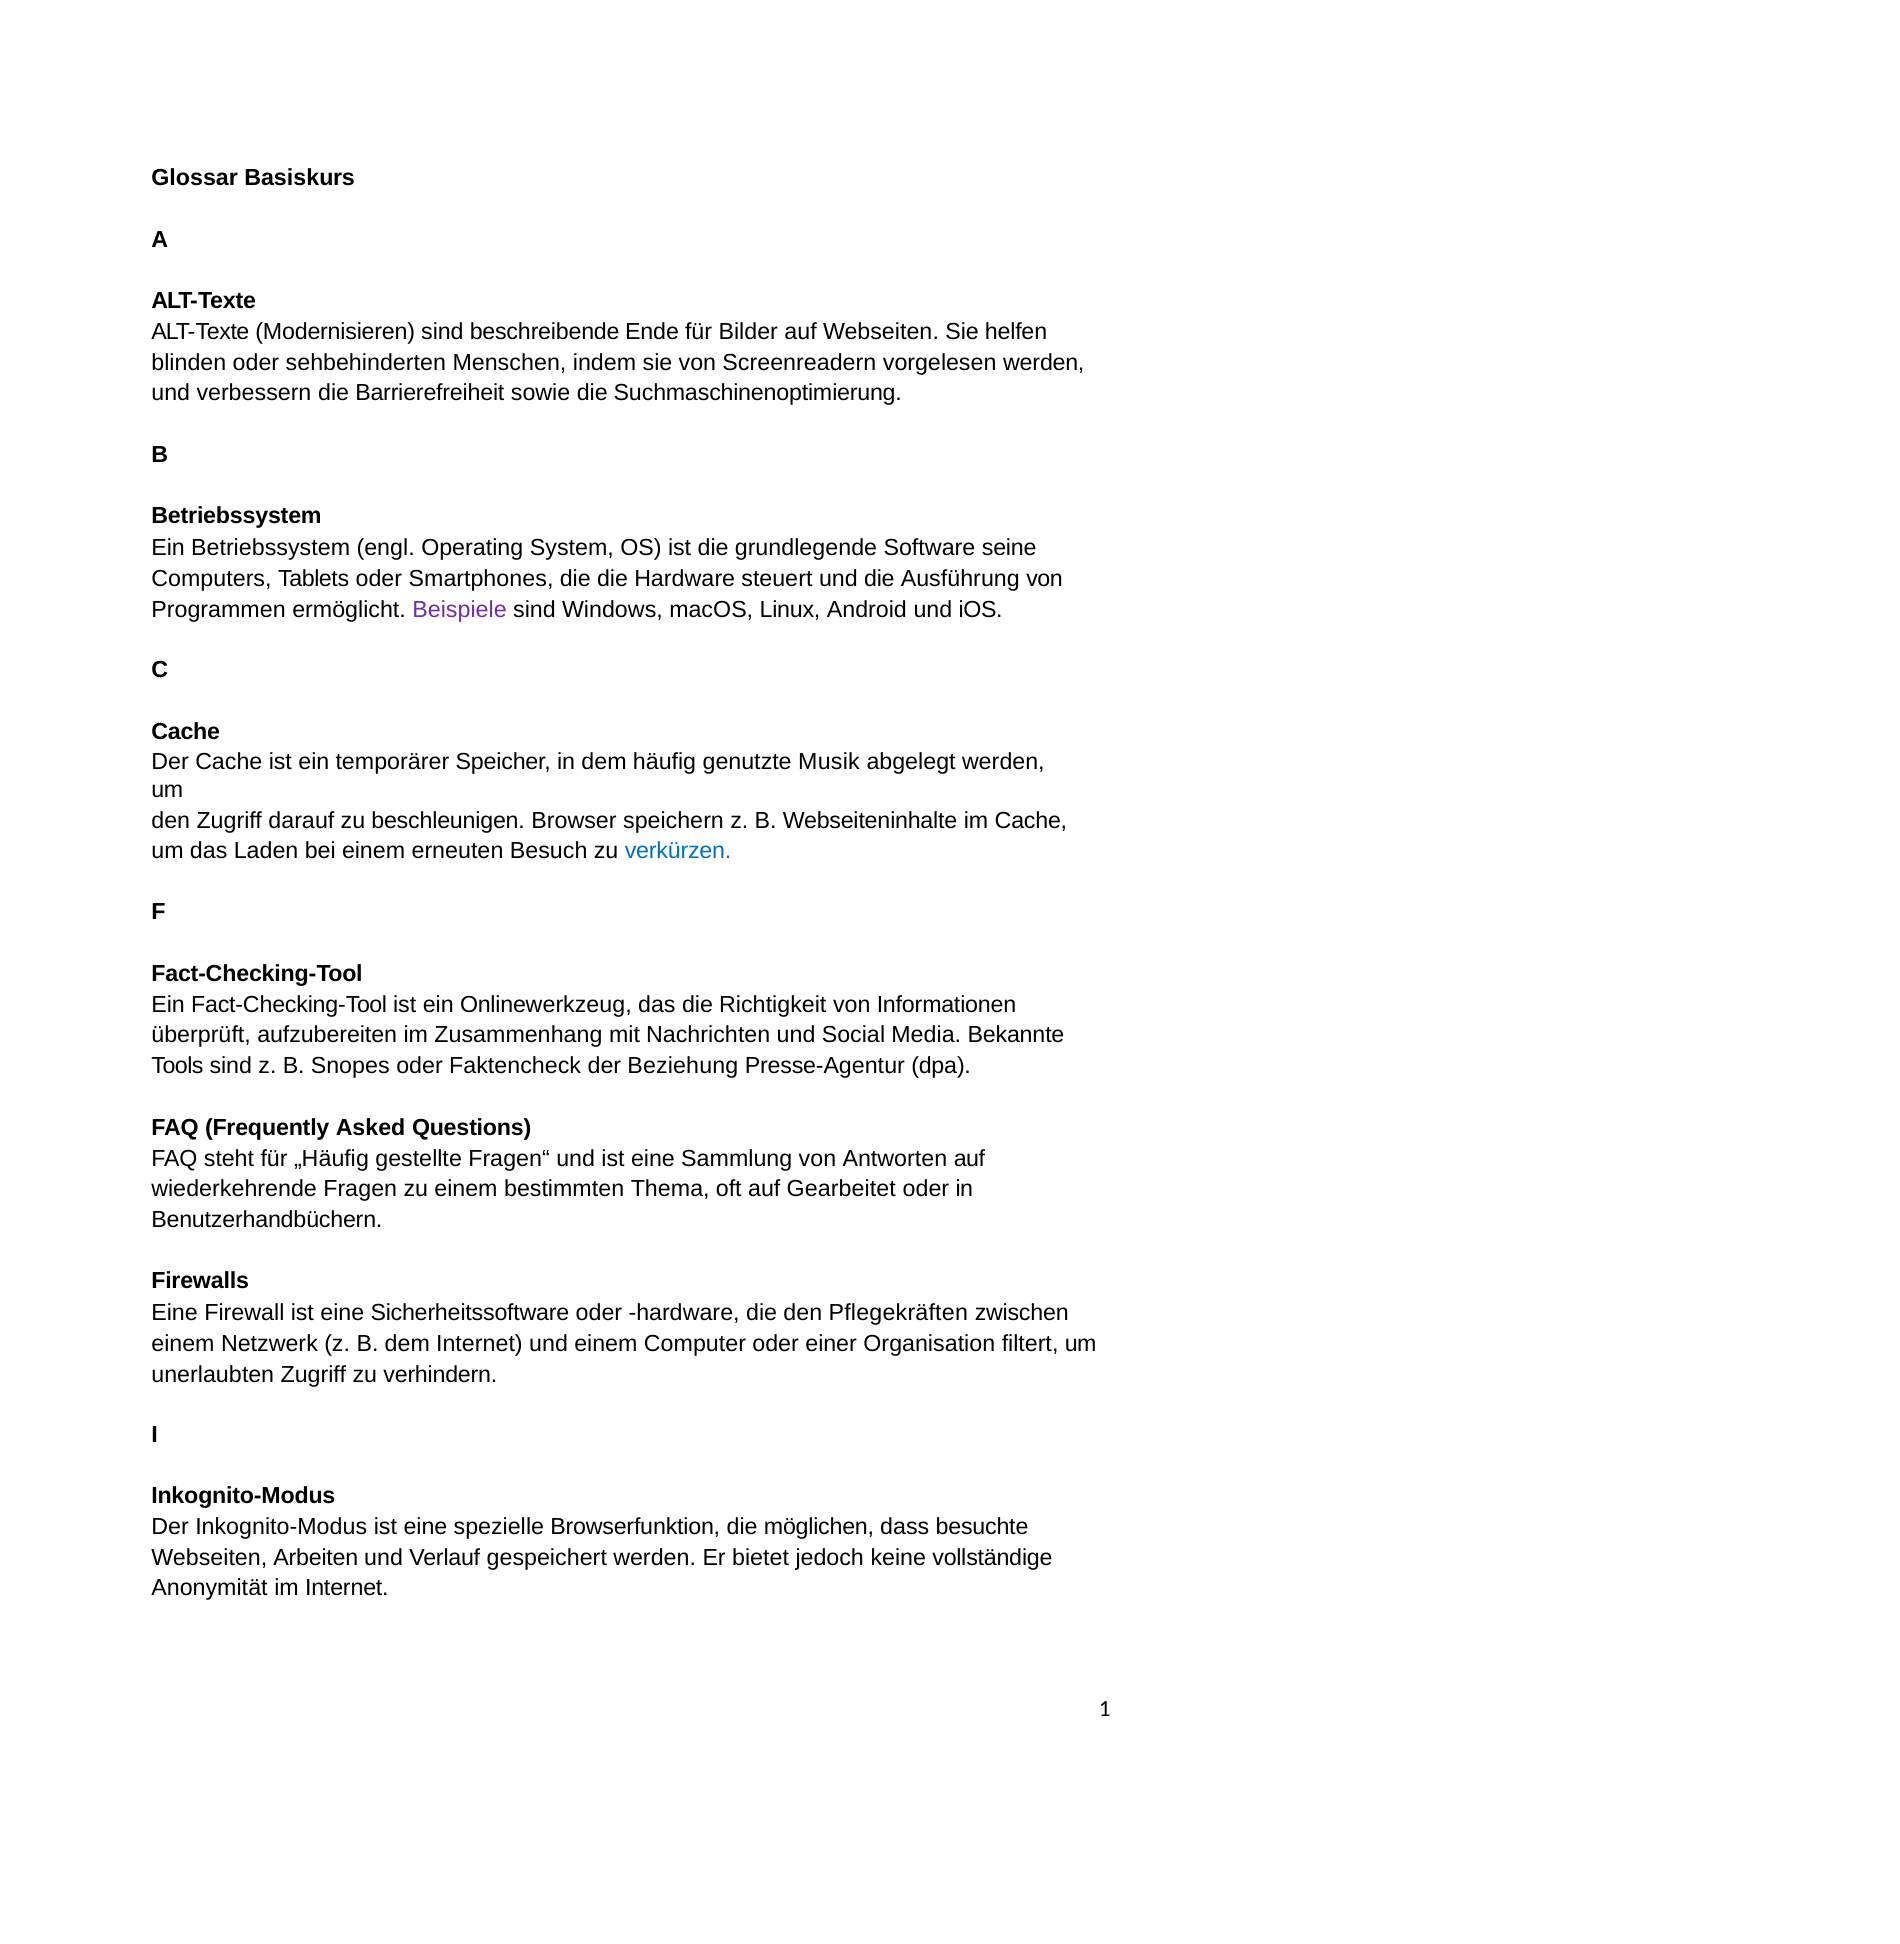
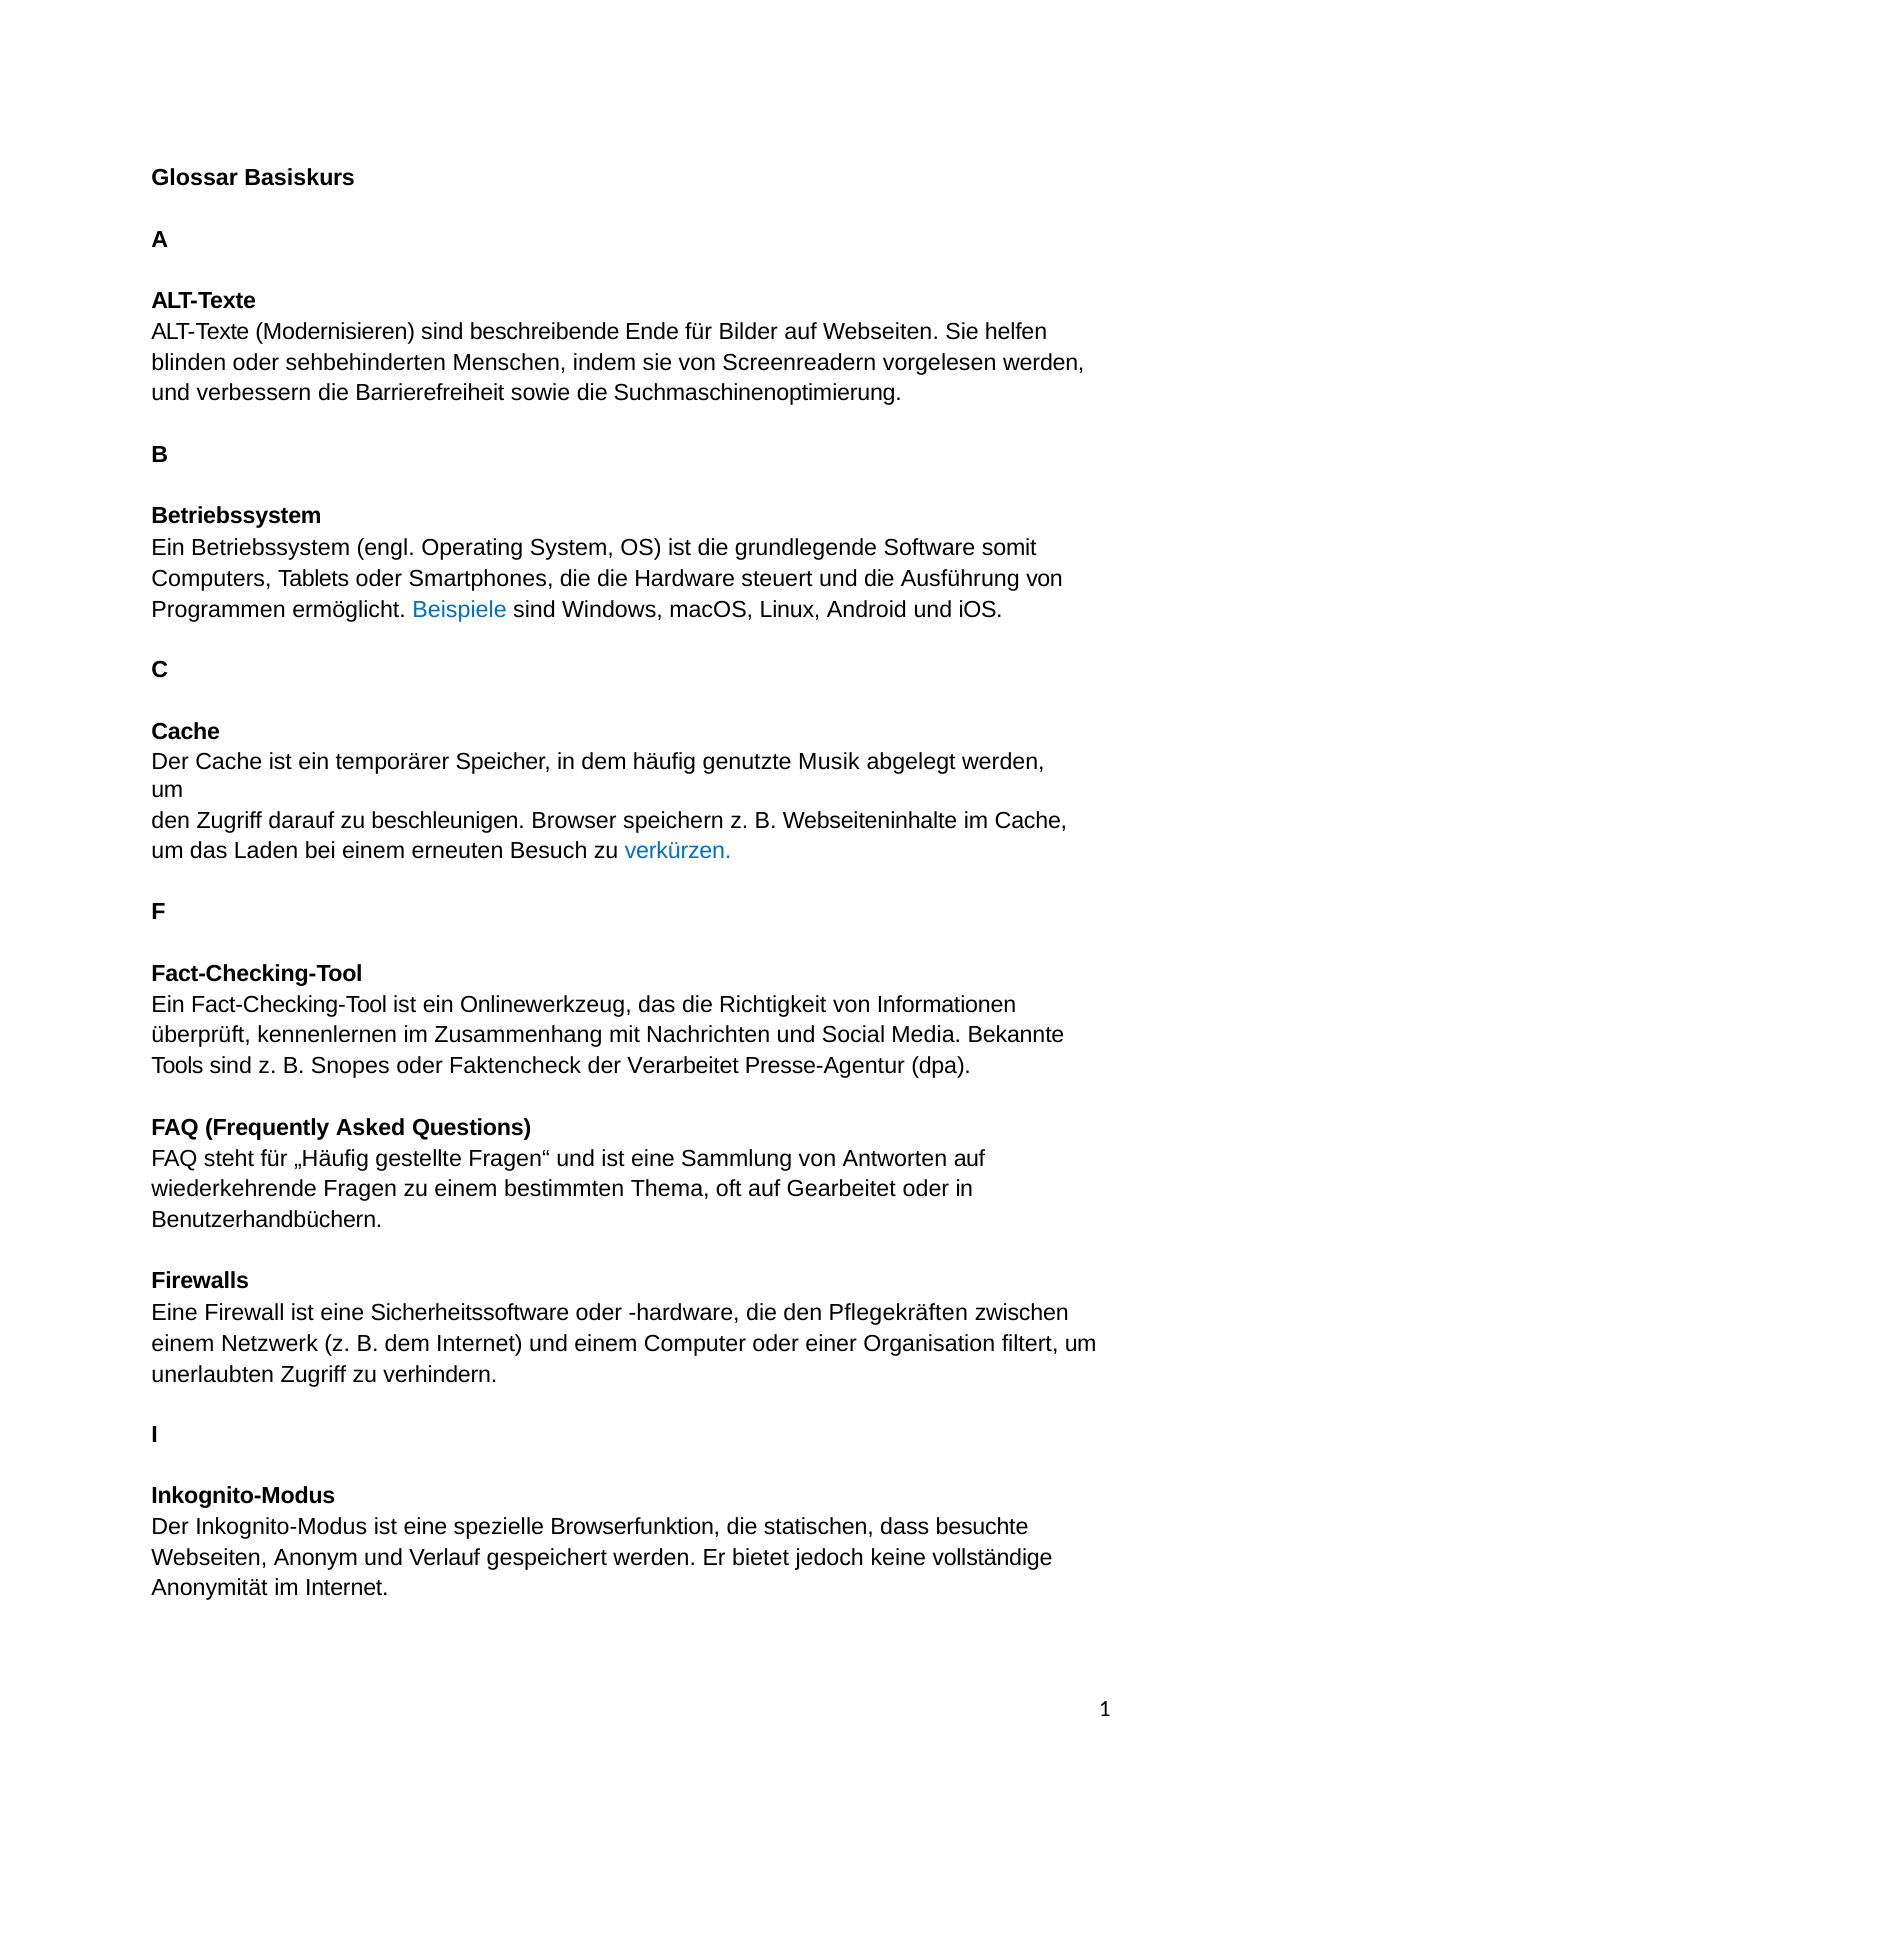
seine: seine -> somit (1009, 548)
Beispiele colour: purple -> blue (460, 610)
aufzubereiten: aufzubereiten -> kennenlernen (327, 1035)
Beziehung: Beziehung -> Verarbeitet (683, 1066)
möglichen: möglichen -> statischen (819, 1527)
Arbeiten: Arbeiten -> Anonym (316, 1558)
